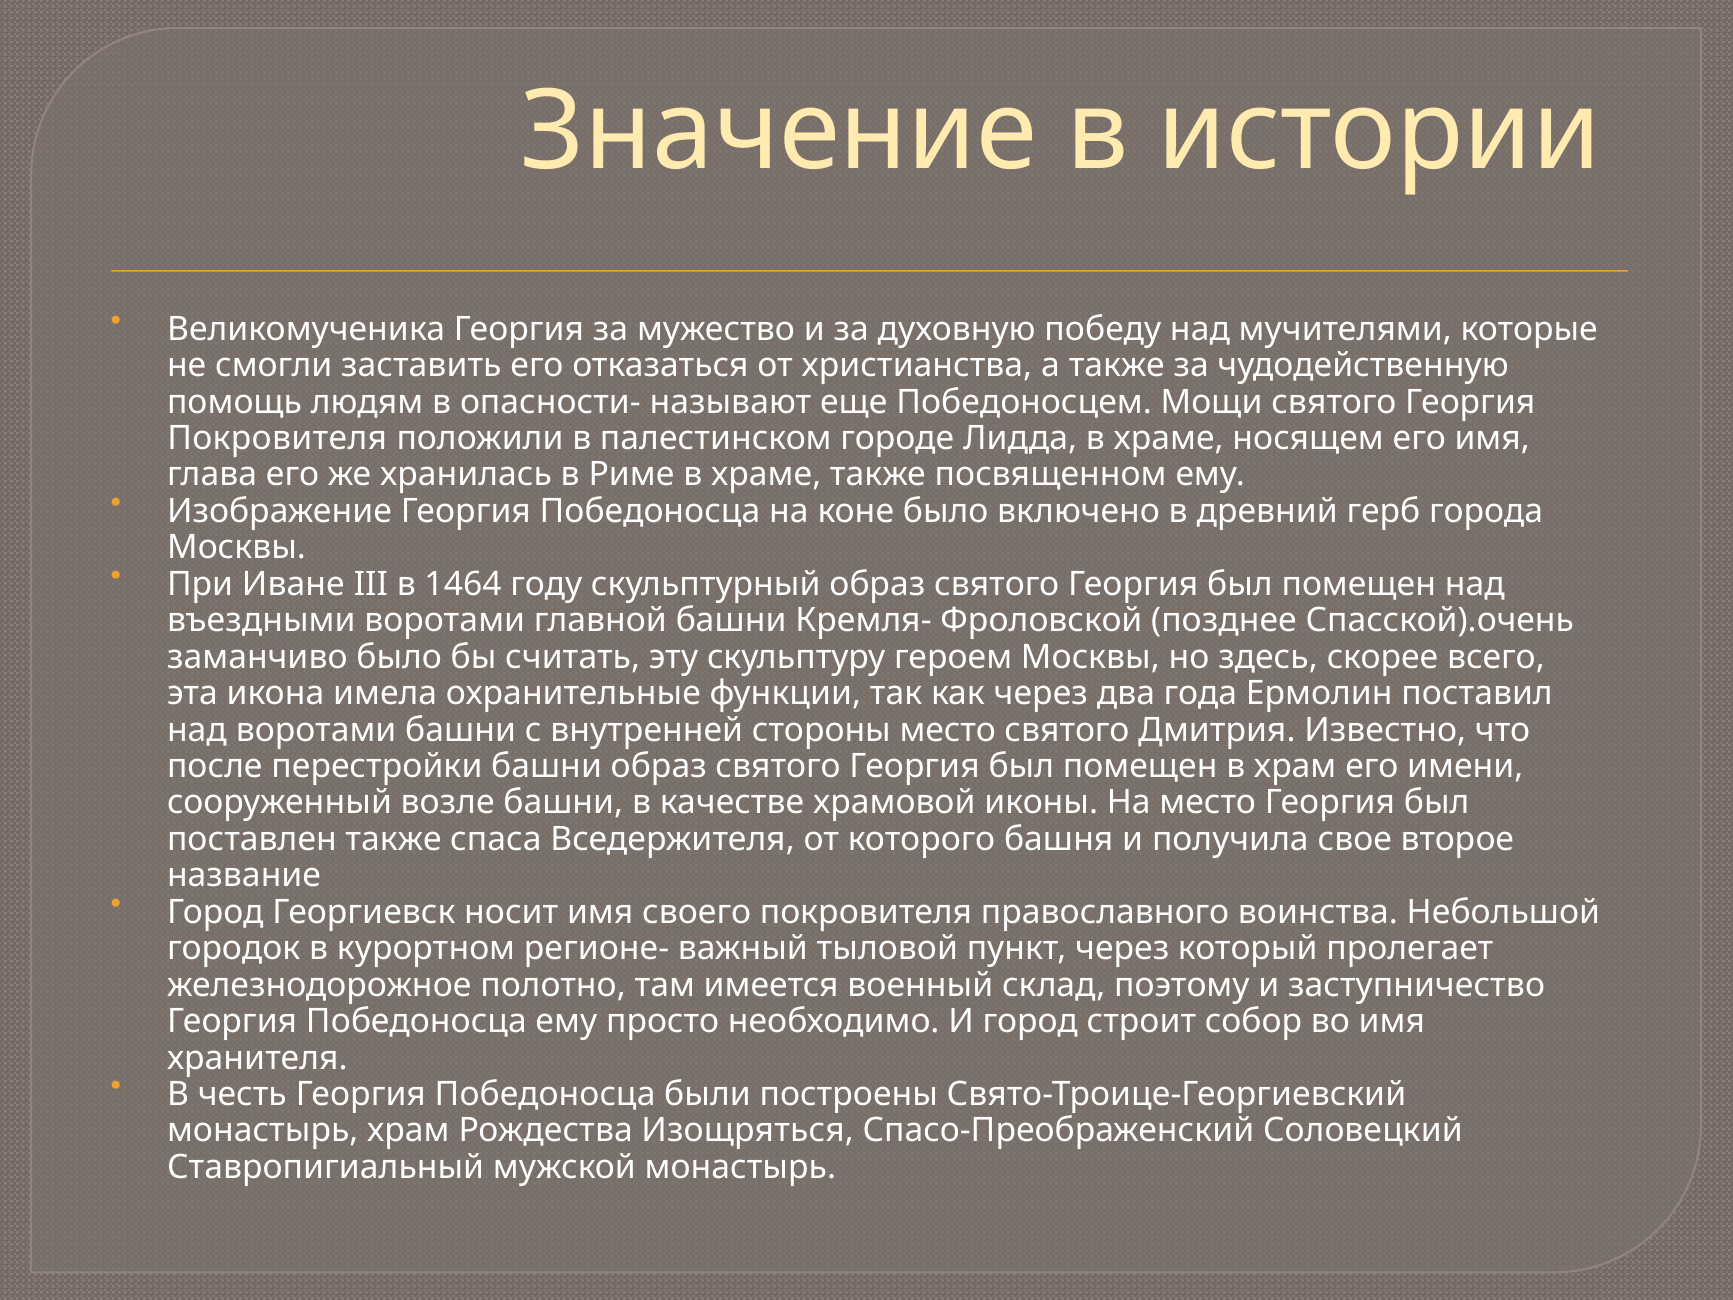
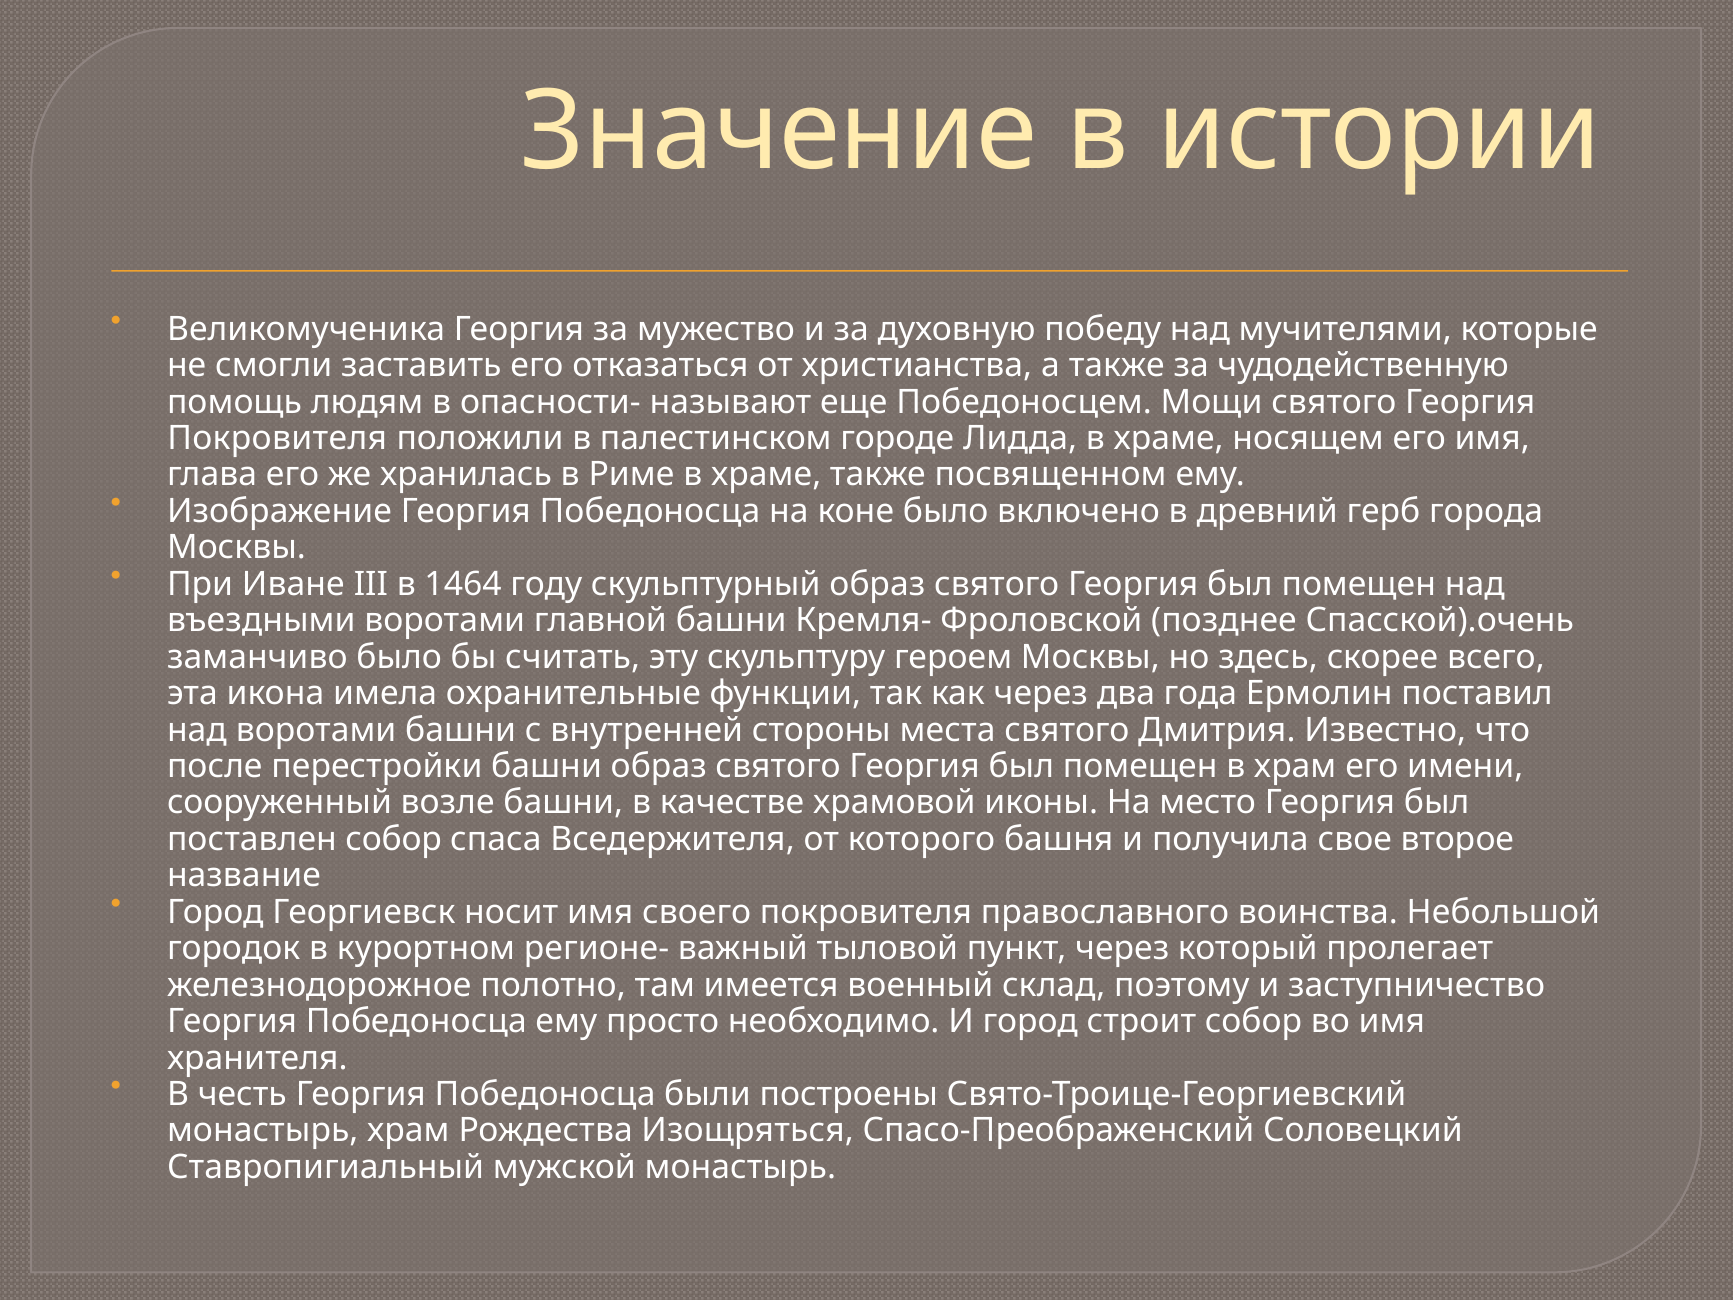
стороны место: место -> места (948, 730)
поставлен также: также -> собор (394, 839)
